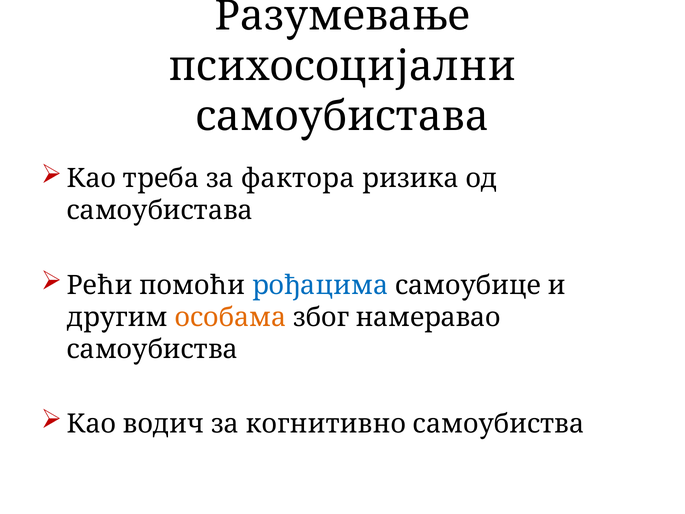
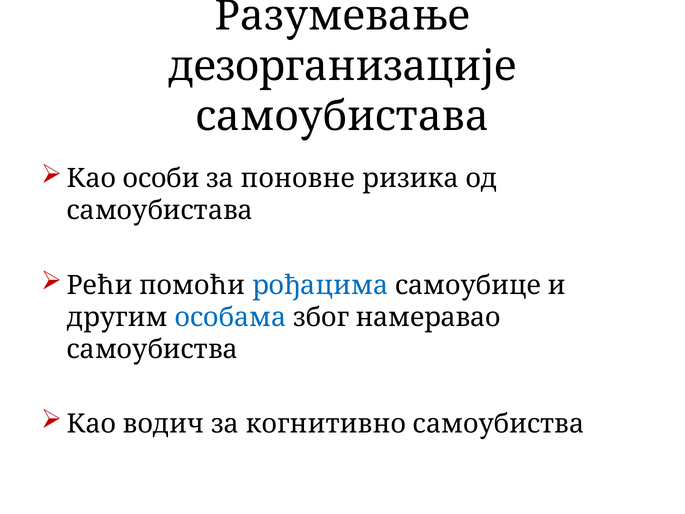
психосоцијални: психосоцијални -> дезорганизације (342, 66)
треба: треба -> особи (161, 178)
фактора: фактора -> поновне (298, 178)
особама colour: orange -> blue (231, 317)
